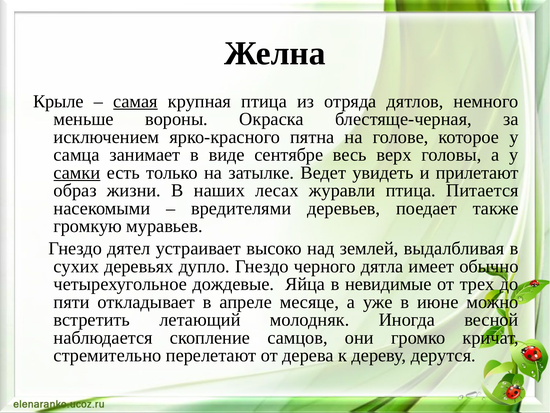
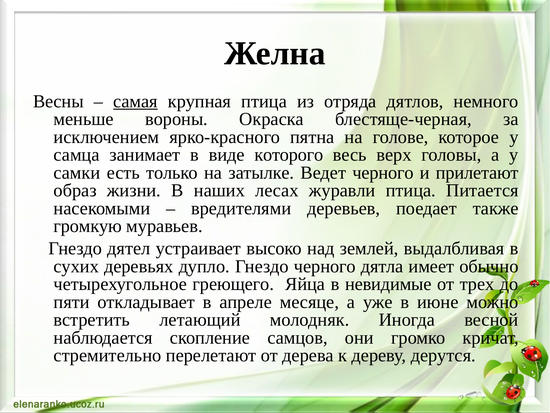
Крыле: Крыле -> Весны (58, 101)
сентябре: сентябре -> которого (289, 155)
самки underline: present -> none (77, 172)
Ведет увидеть: увидеть -> черного (383, 172)
дождевые: дождевые -> греющего (233, 284)
